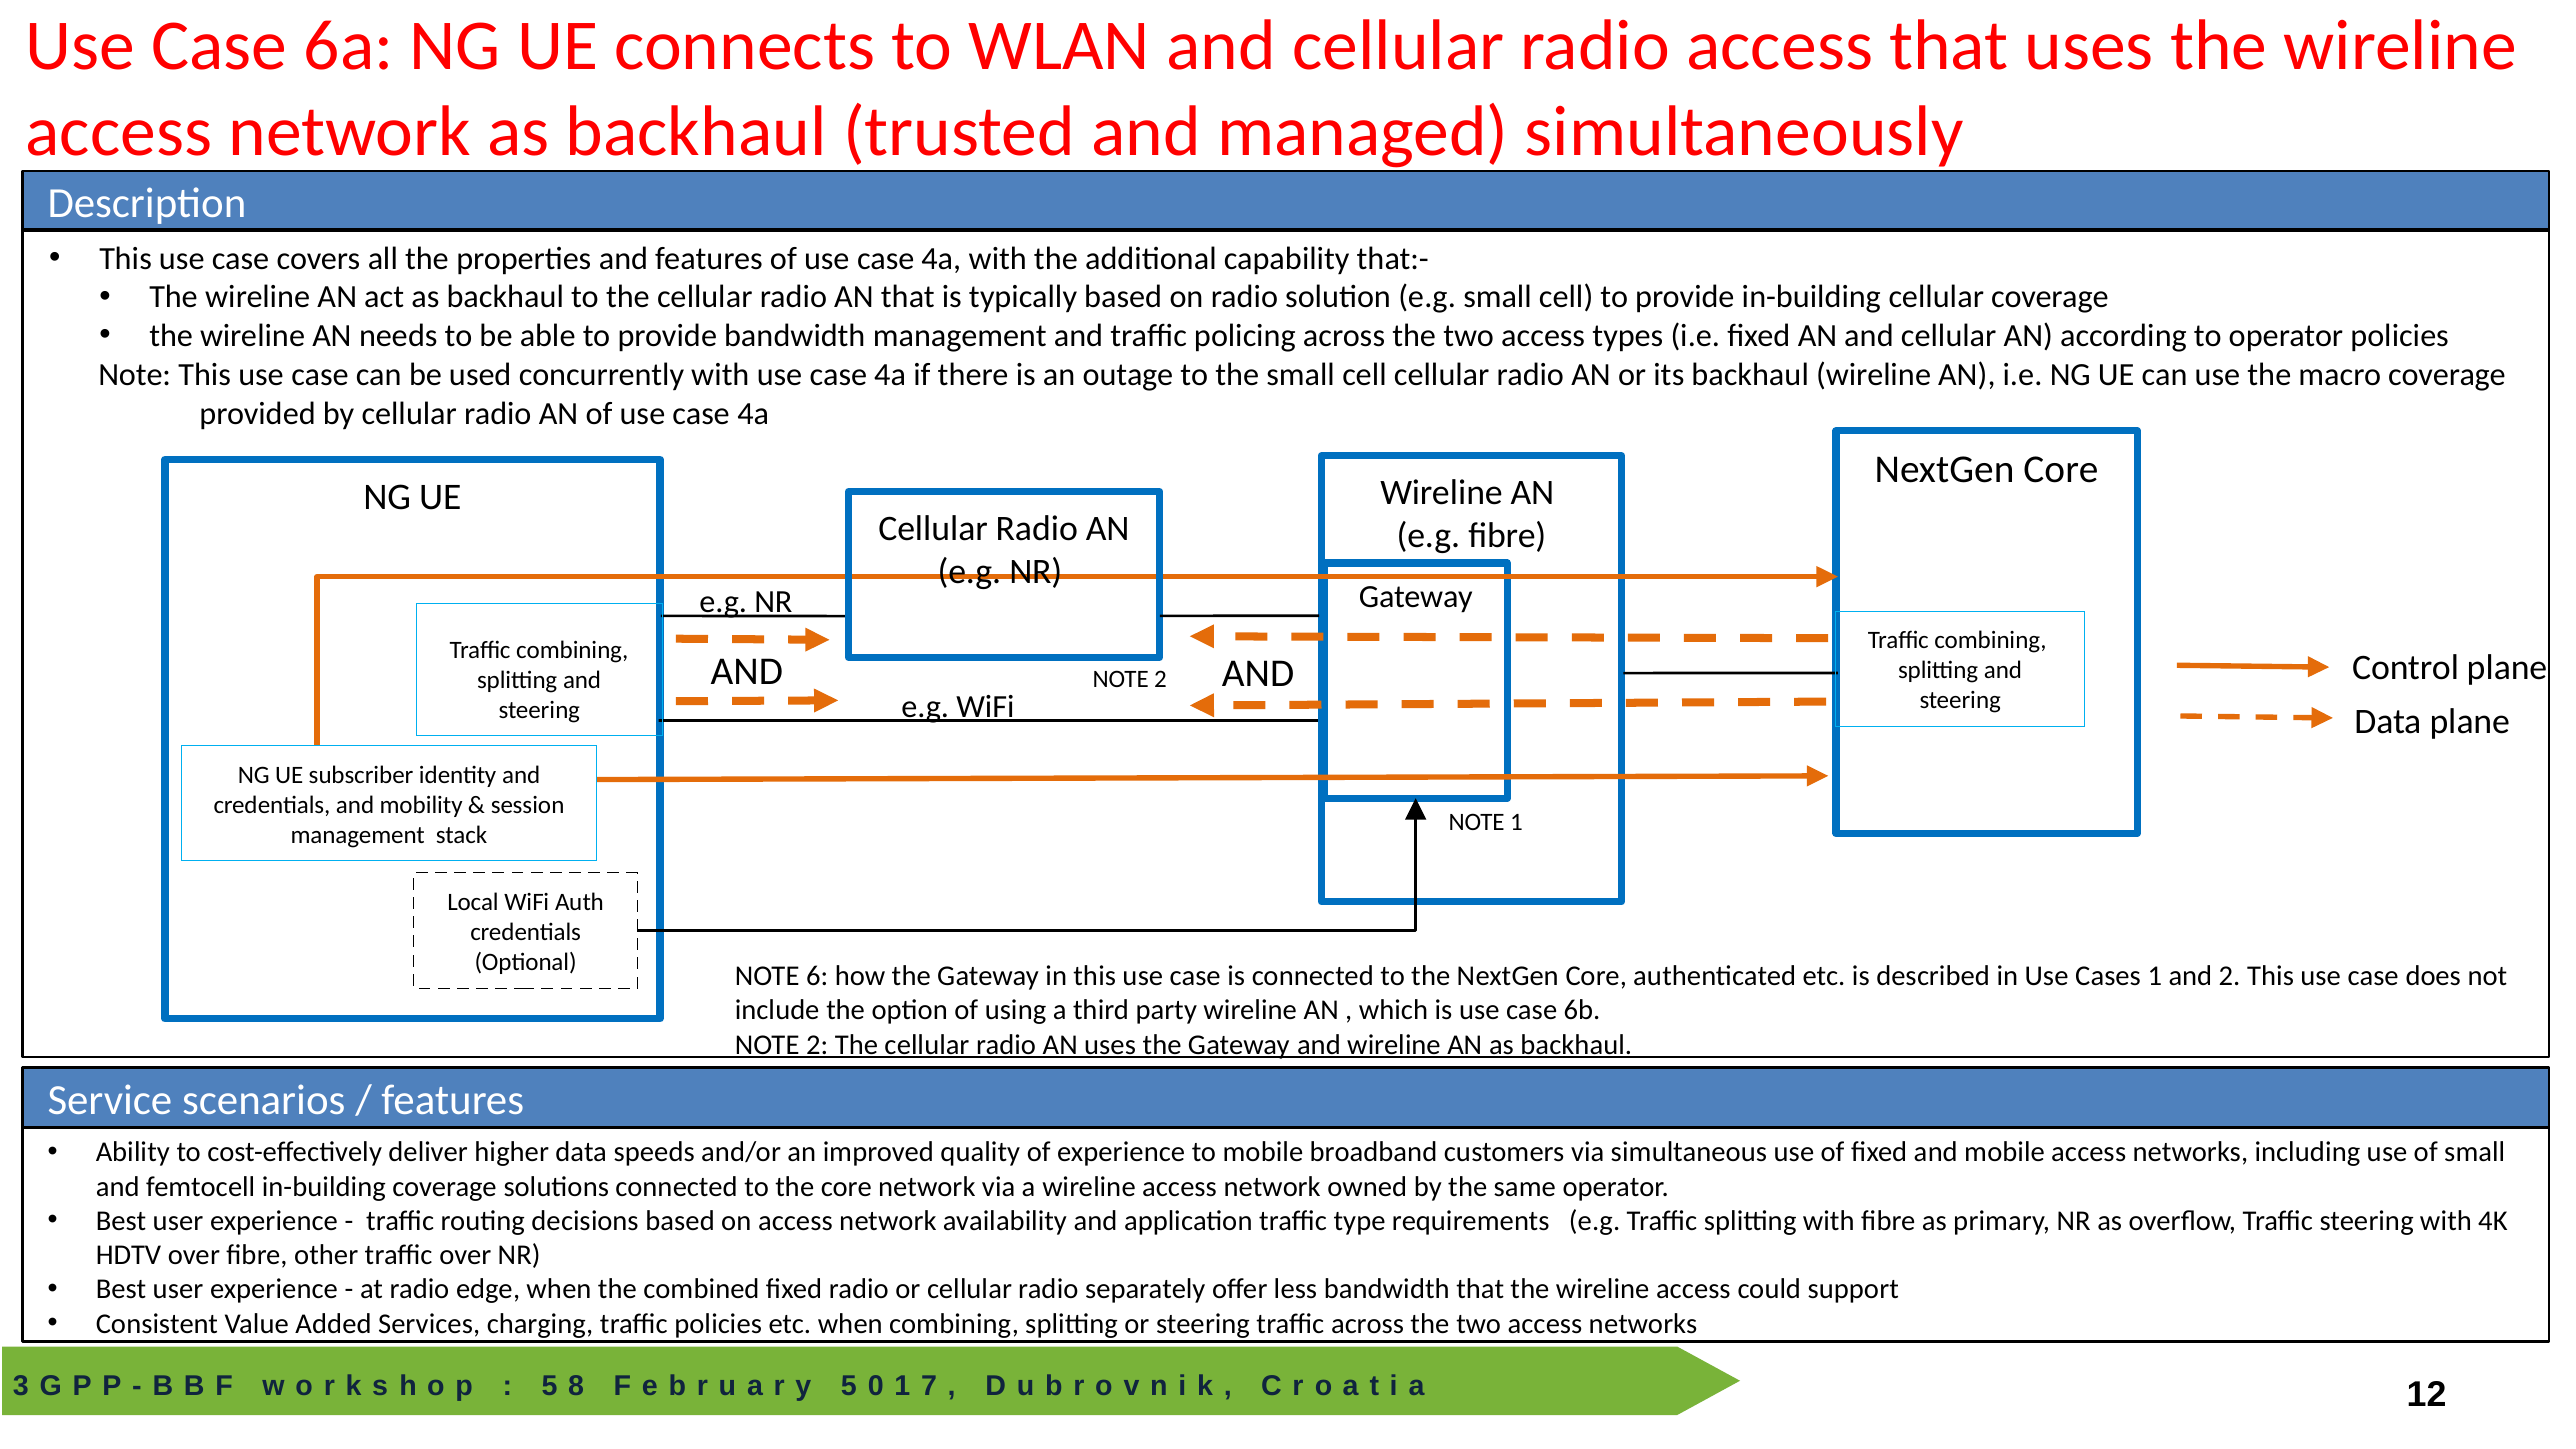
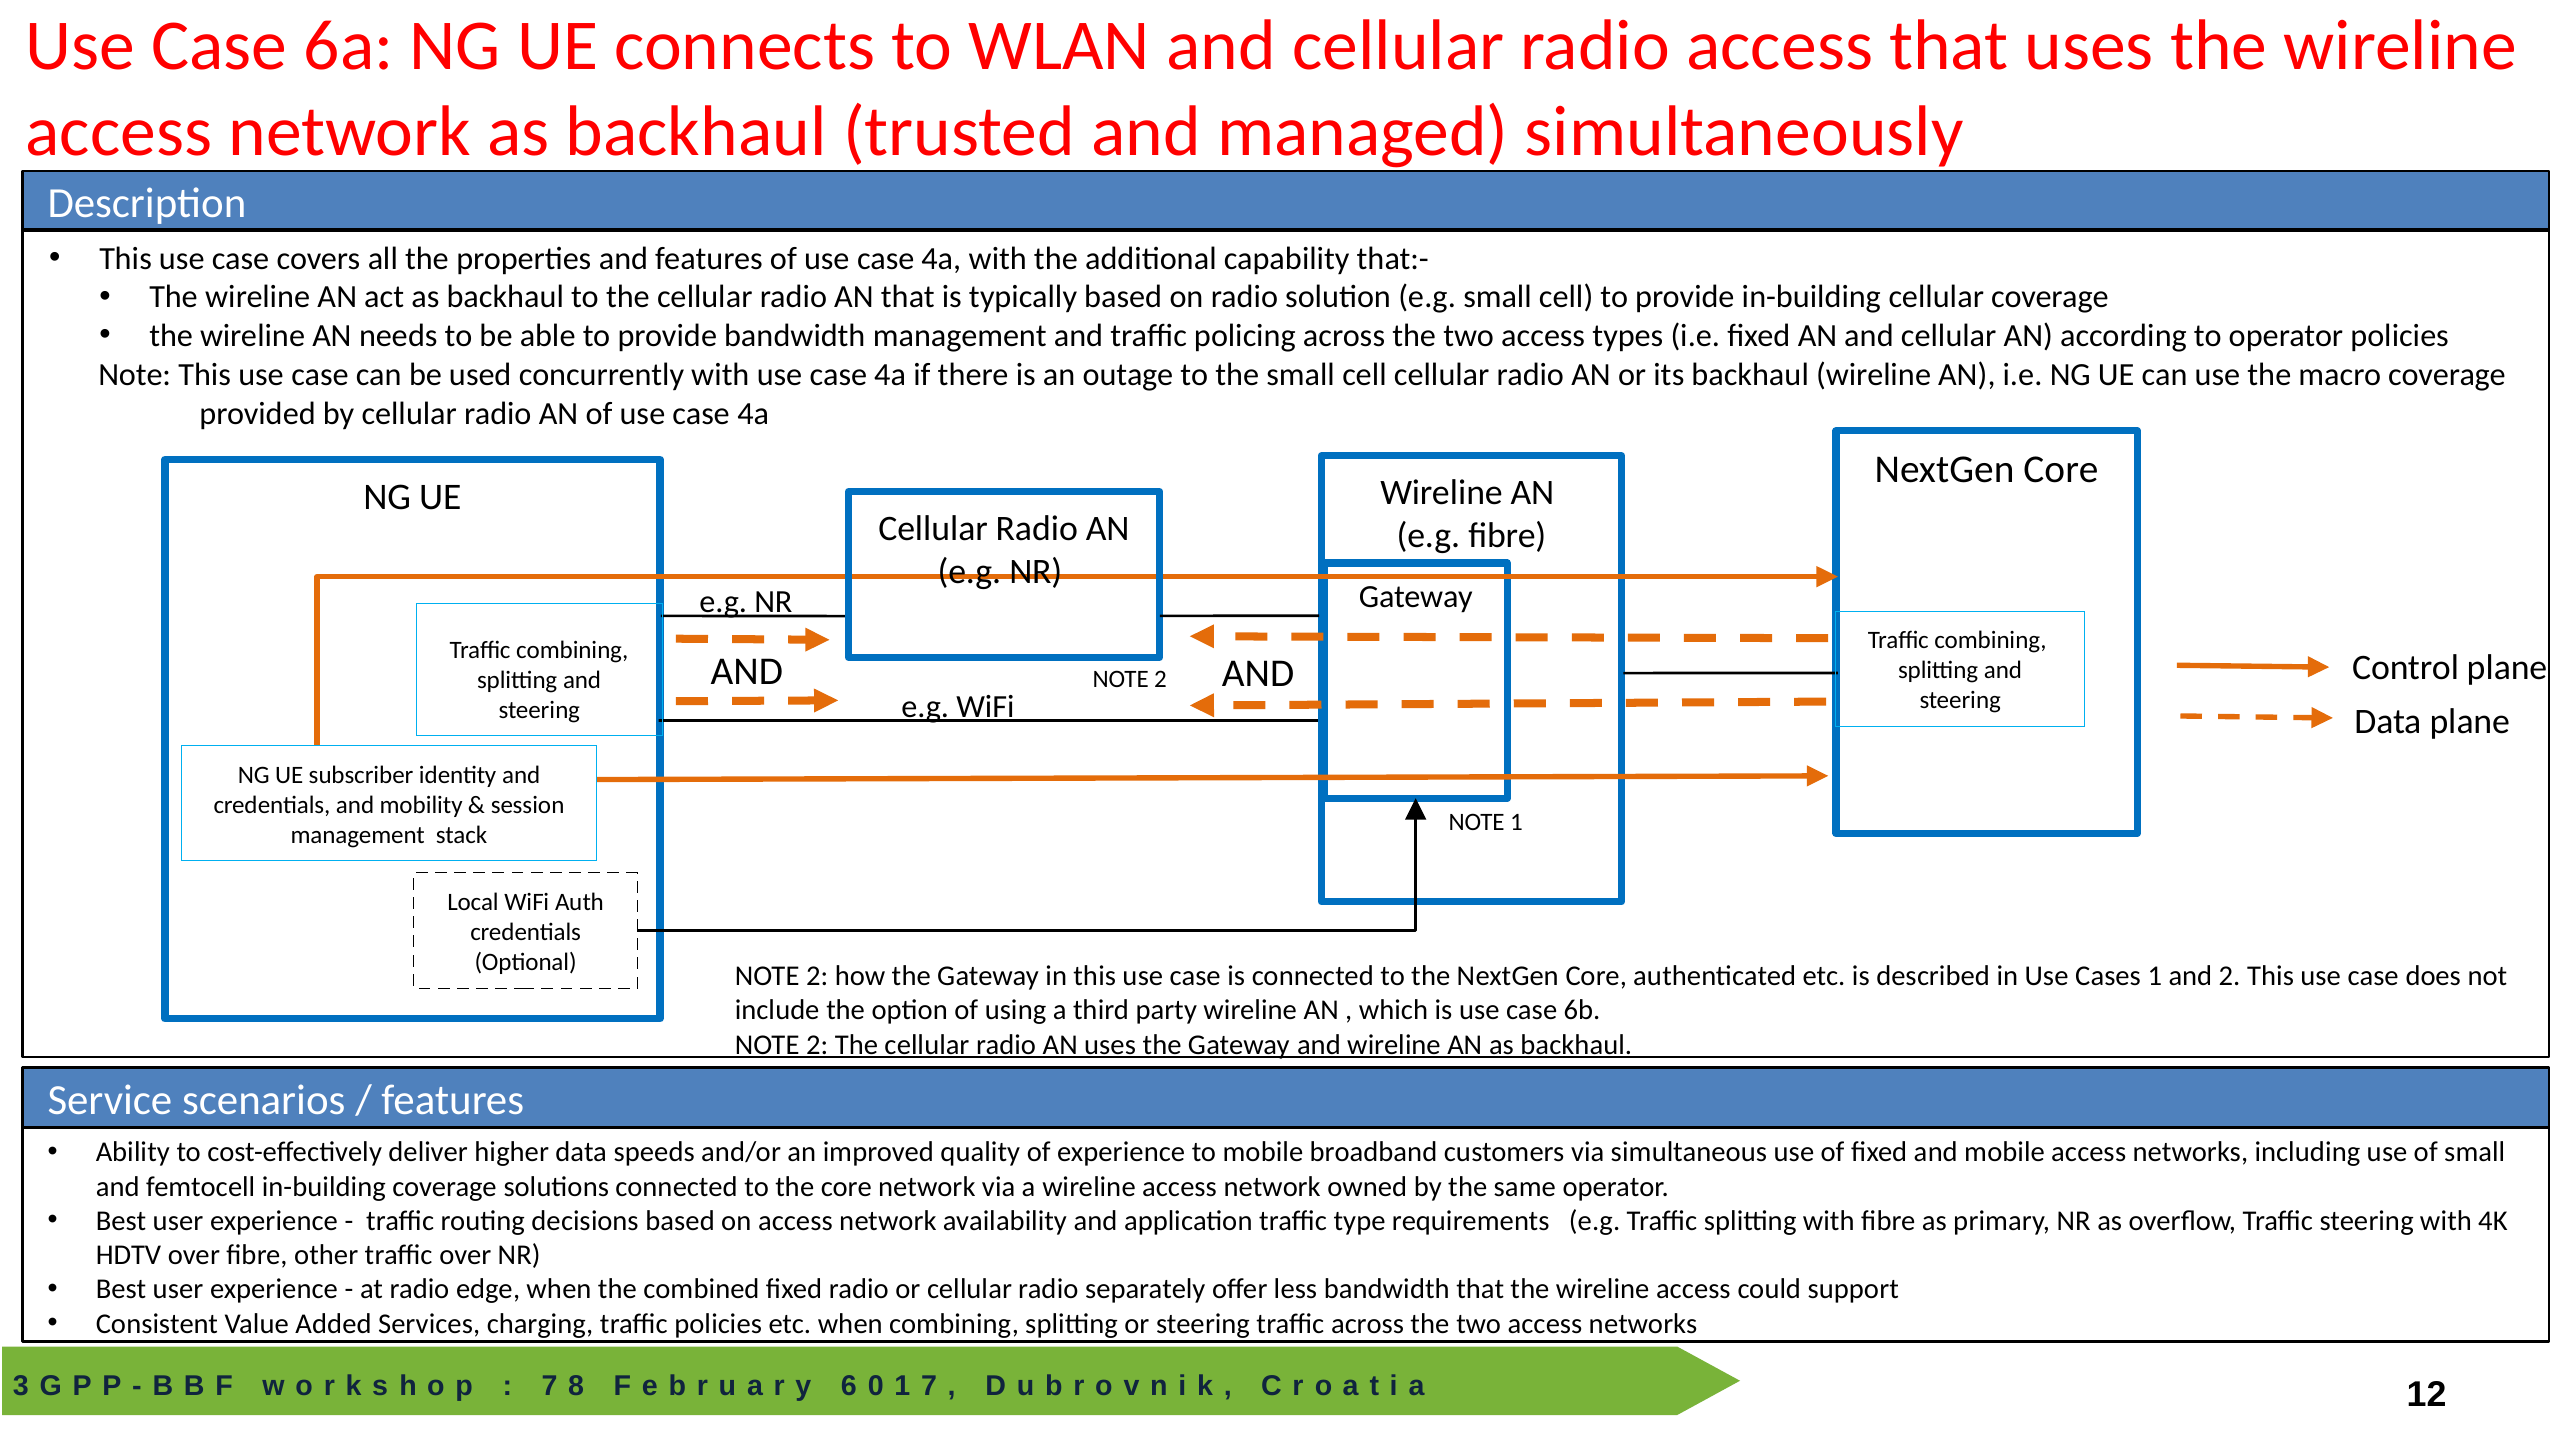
6: 6 -> 2 (817, 976)
5: 5 -> 7 (550, 1386)
5: 5 -> 6 (849, 1386)
